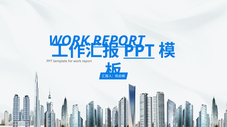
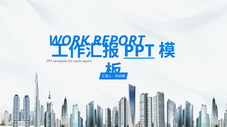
REPORT underline: present -> none (119, 41)
